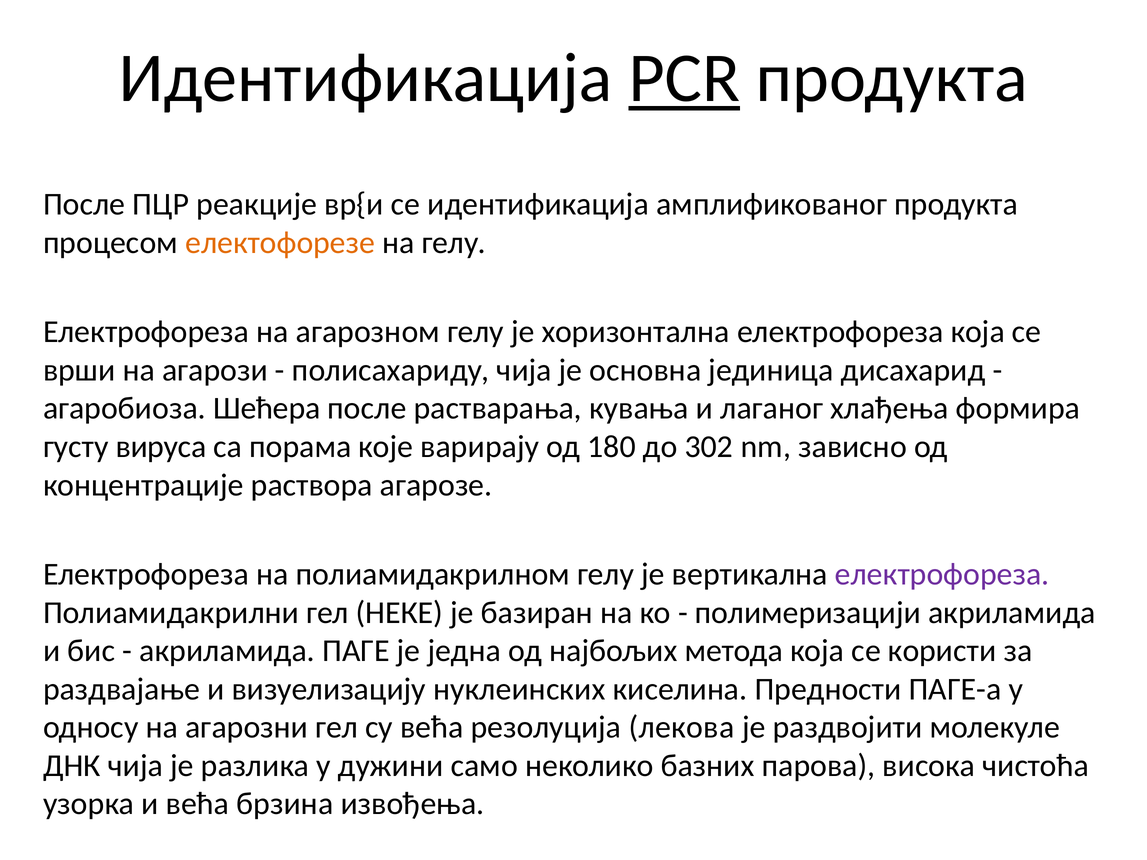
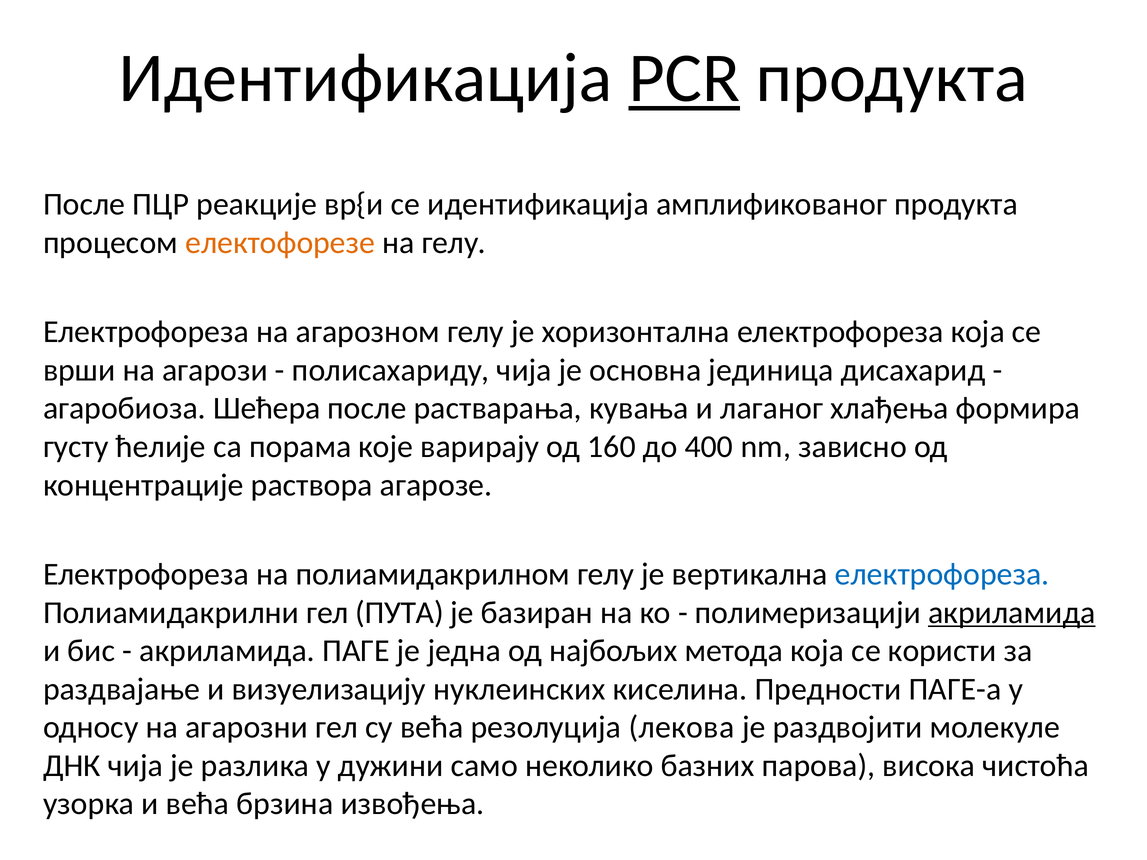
вируса: вируса -> ћелије (161, 447)
180: 180 -> 160 (612, 447)
302: 302 -> 400 (709, 447)
електрофореза colour: purple -> blue (942, 574)
НЕКЕ: НЕКЕ -> ПУТА (400, 613)
акриламида underline: none -> present (1012, 613)
